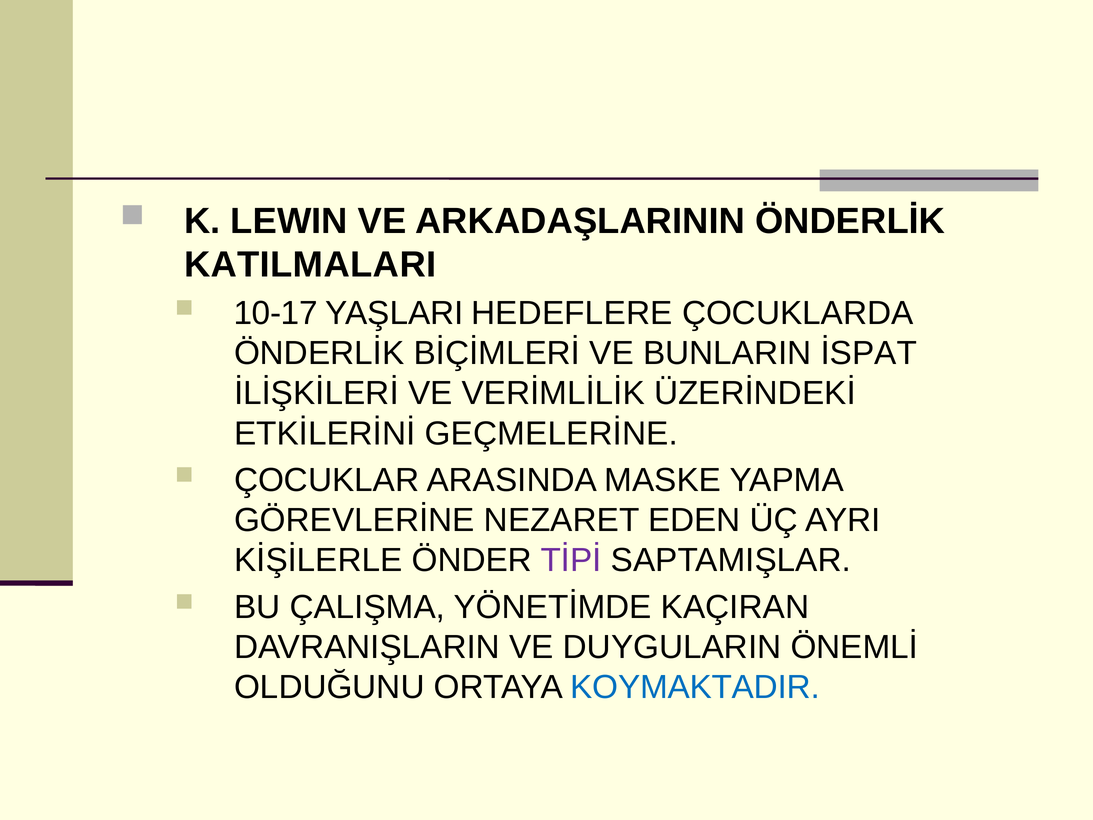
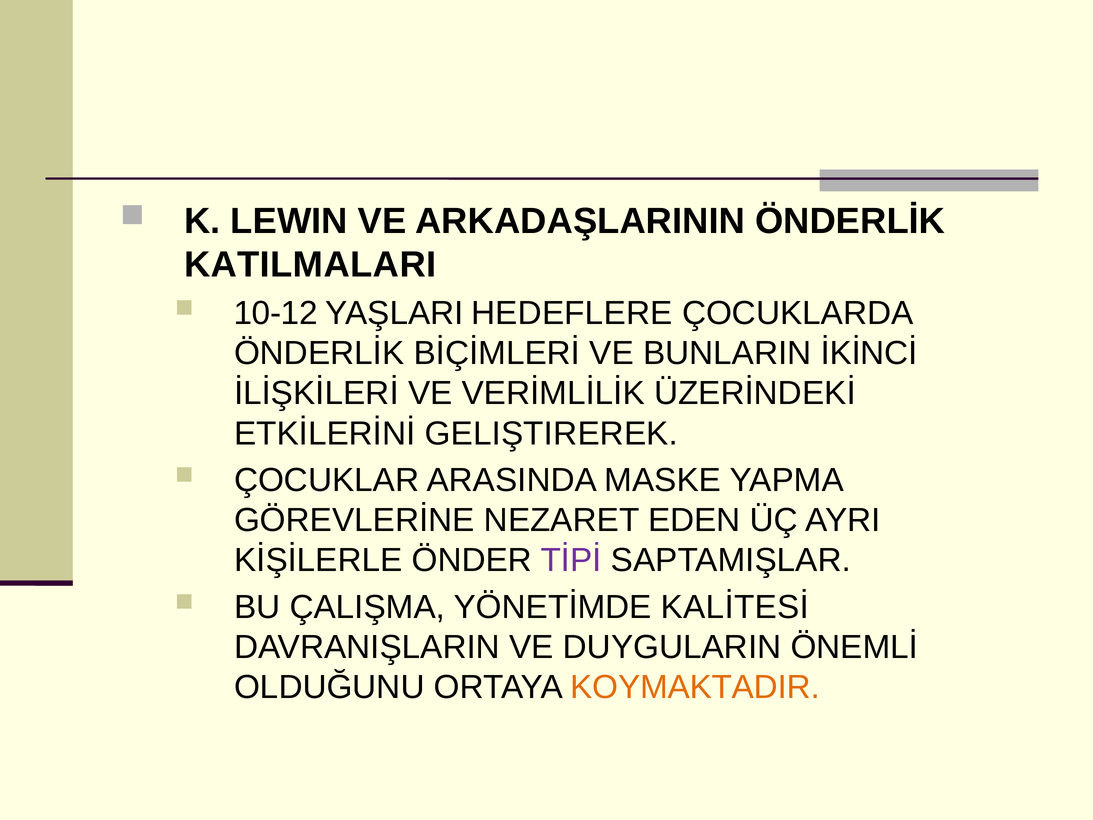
10-17: 10-17 -> 10-12 (276, 313)
İSPAT: İSPAT -> İKİNCİ (869, 353)
GEÇMELERİNE: GEÇMELERİNE -> GELIŞTIREREK (551, 433)
KAÇIRAN: KAÇIRAN -> KALİTESİ (735, 607)
KOYMAKTADIR colour: blue -> orange (695, 687)
